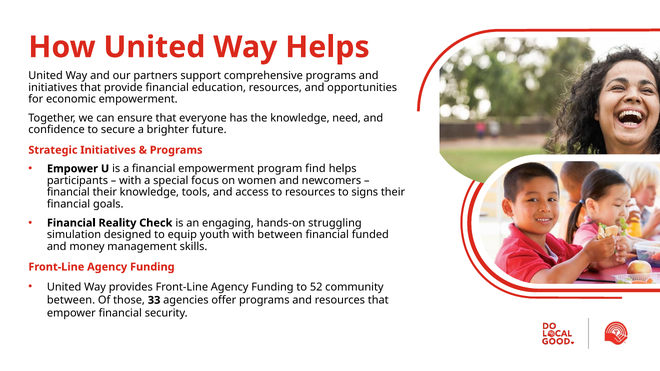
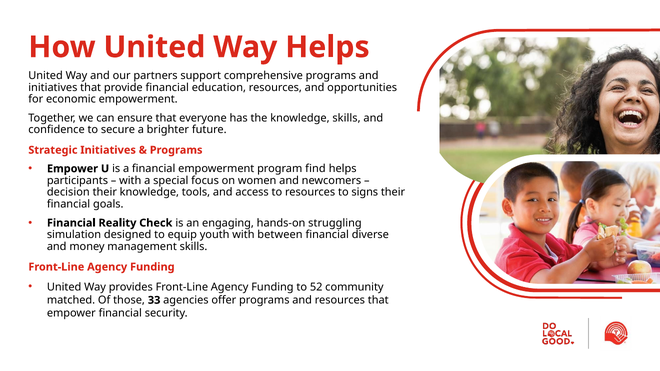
knowledge need: need -> skills (347, 118)
financial: financial -> decision (68, 192)
funded: funded -> diverse (370, 235)
between: between -> matched (71, 300)
